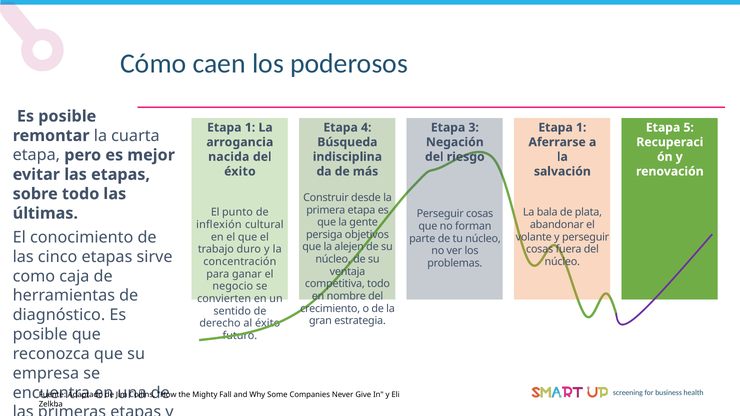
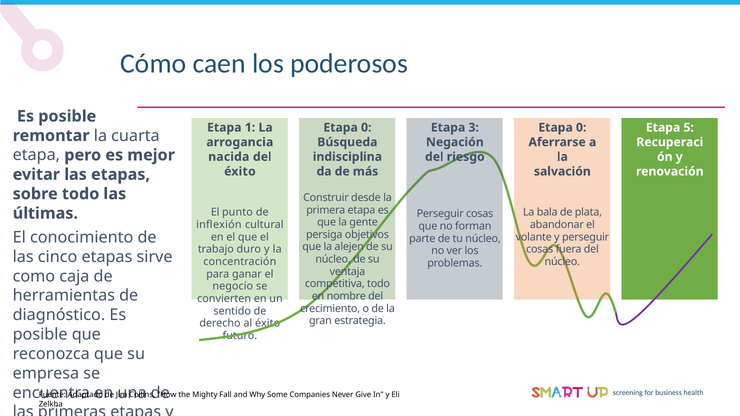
4: 4 -> 0 (366, 128)
1: 1 -> 0 (581, 128)
